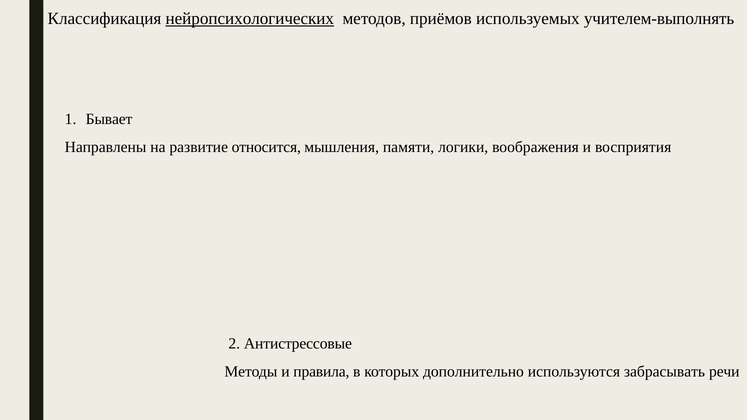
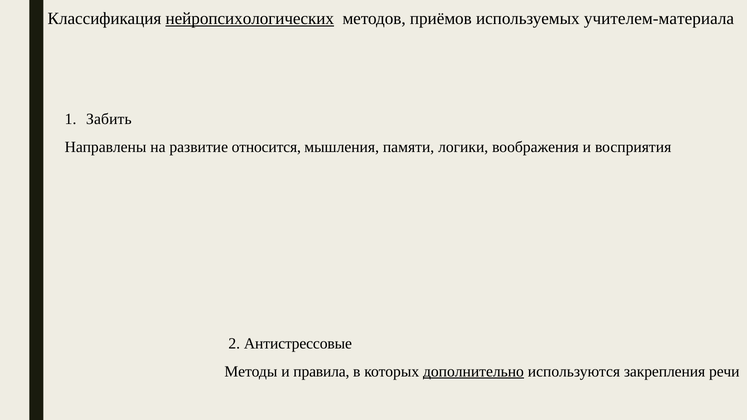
учителем-выполнять: учителем-выполнять -> учителем-материала (659, 19)
Бывает: Бывает -> Забить (109, 119)
дополнительно underline: none -> present (473, 372)
забрасывать: забрасывать -> закрепления (665, 372)
